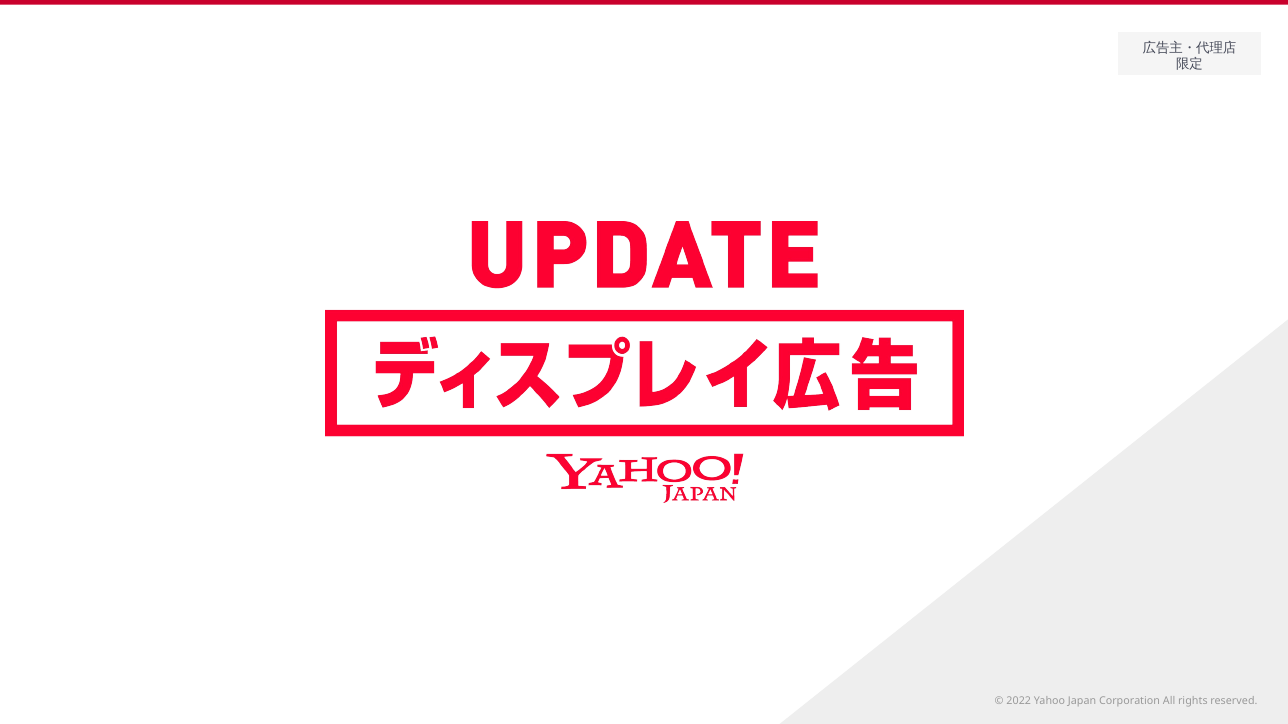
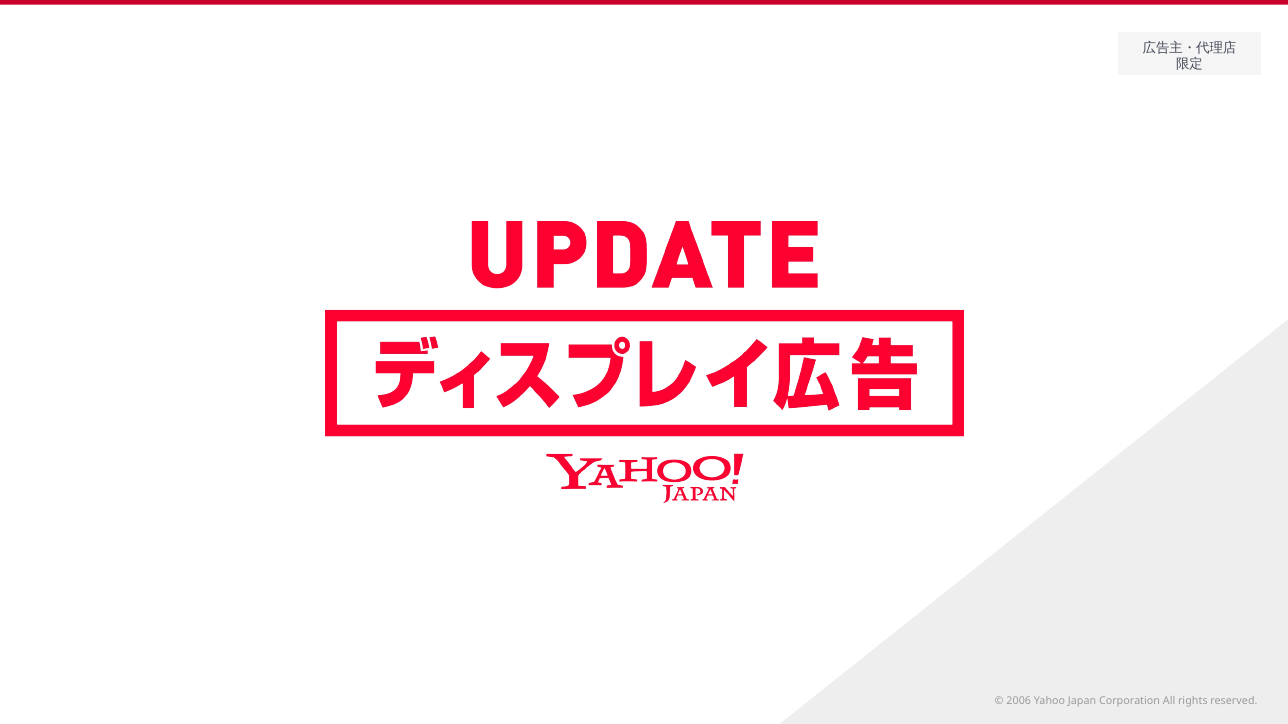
2022: 2022 -> 2006 (1019, 701)
